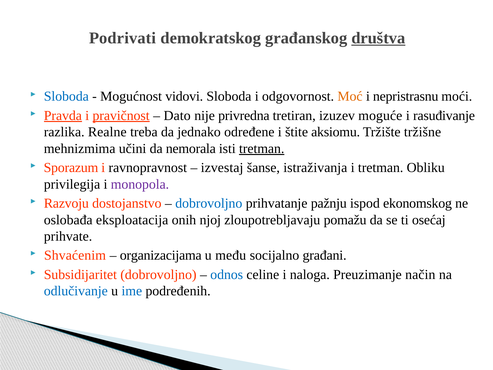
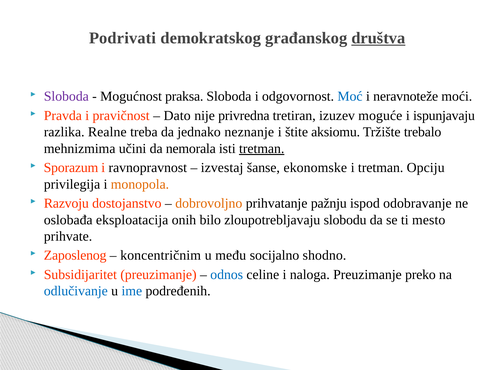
Sloboda colour: blue -> purple (66, 96)
vidovi: vidovi -> praksa (184, 96)
Moć colour: orange -> blue (350, 96)
nepristrasnu: nepristrasnu -> neravnoteže (406, 96)
Pravda underline: present -> none (63, 116)
pravičnost underline: present -> none (121, 116)
rasuđivanje: rasuđivanje -> ispunjavaju (444, 116)
određene: određene -> neznanje (249, 132)
tržišne: tržišne -> trebalo (423, 132)
istraživanja: istraživanja -> ekonomske (315, 168)
Obliku: Obliku -> Opciju (426, 168)
monopola colour: purple -> orange (140, 184)
dobrovoljno colour: blue -> orange (209, 203)
ekonomskog: ekonomskog -> odobravanje (417, 203)
njoj: njoj -> bilo (210, 220)
pomažu: pomažu -> slobodu (345, 220)
osećaj: osećaj -> mesto (429, 220)
Shvaćenim: Shvaćenim -> Zaposlenog (75, 255)
organizacijama: organizacijama -> koncentričnim (161, 255)
građani: građani -> shodno (324, 255)
Subsidijaritet dobrovoljno: dobrovoljno -> preuzimanje (158, 274)
način: način -> preko (420, 274)
